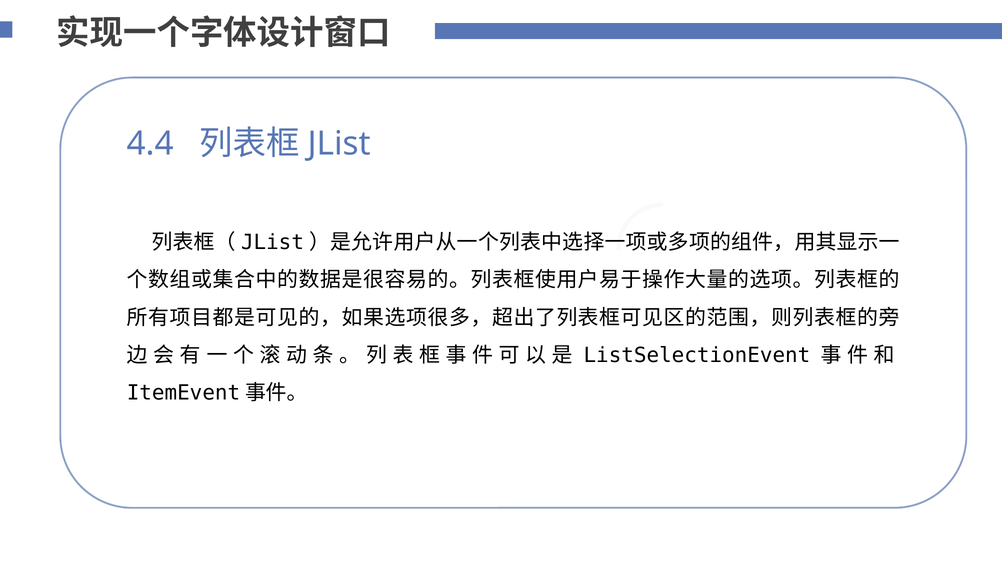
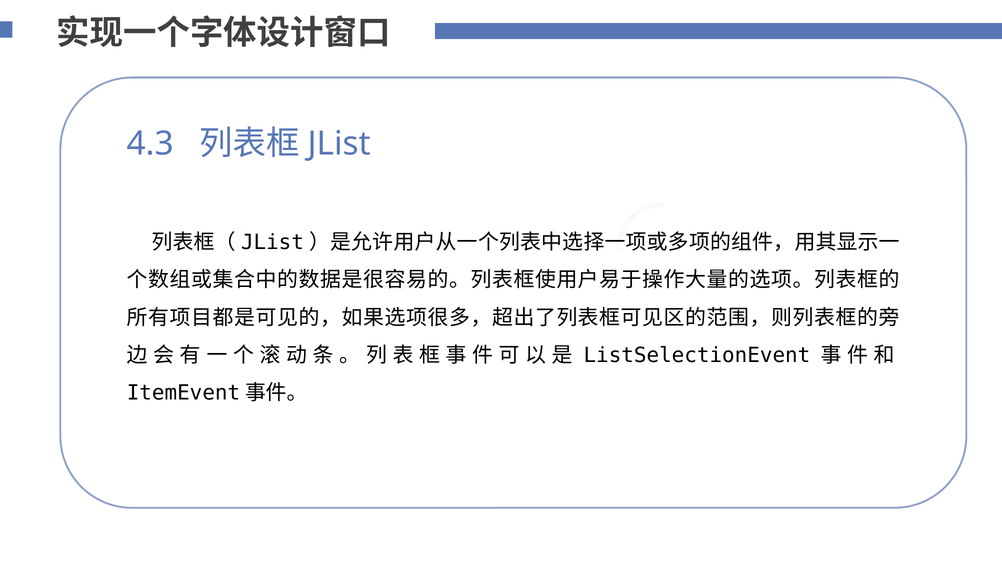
4.4: 4.4 -> 4.3 (150, 143)
